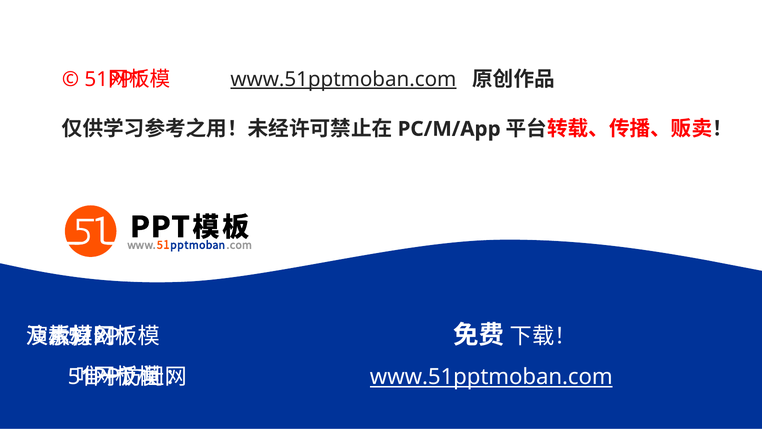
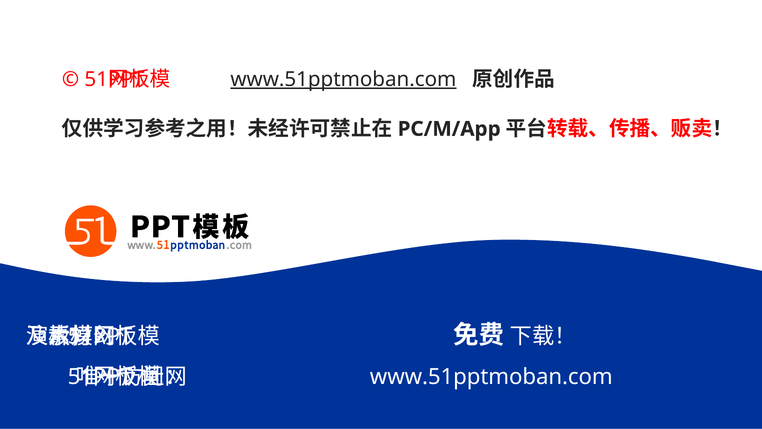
www.51pptmoban.com underline: present -> none (491, 377)
